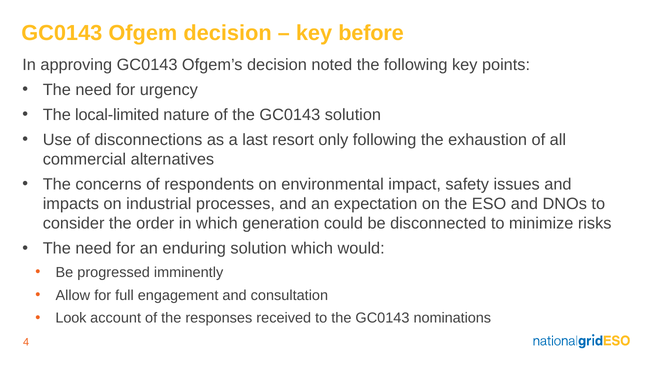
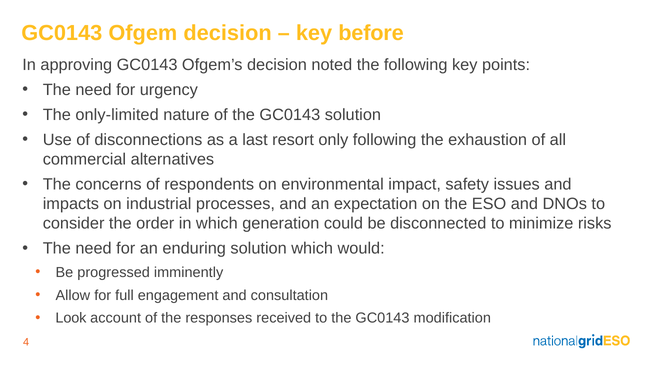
local-limited: local-limited -> only-limited (117, 115)
nominations: nominations -> modification (452, 318)
